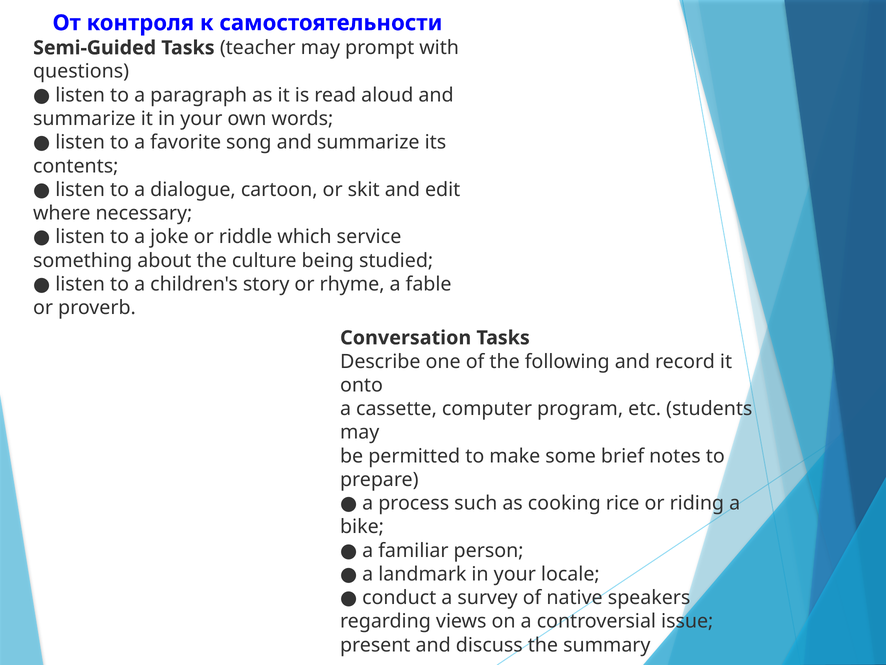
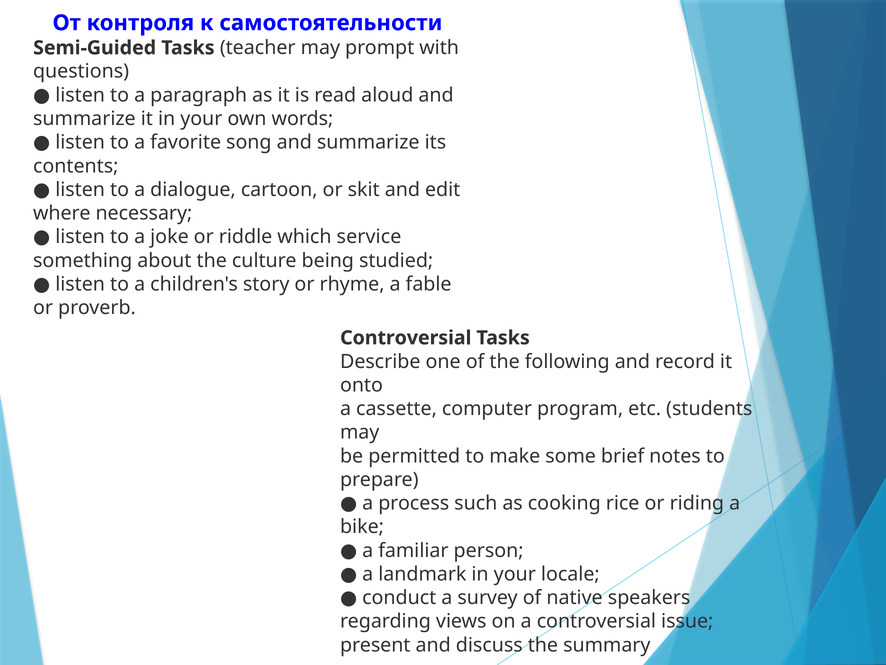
Conversation: Conversation -> Controversial (406, 338)
